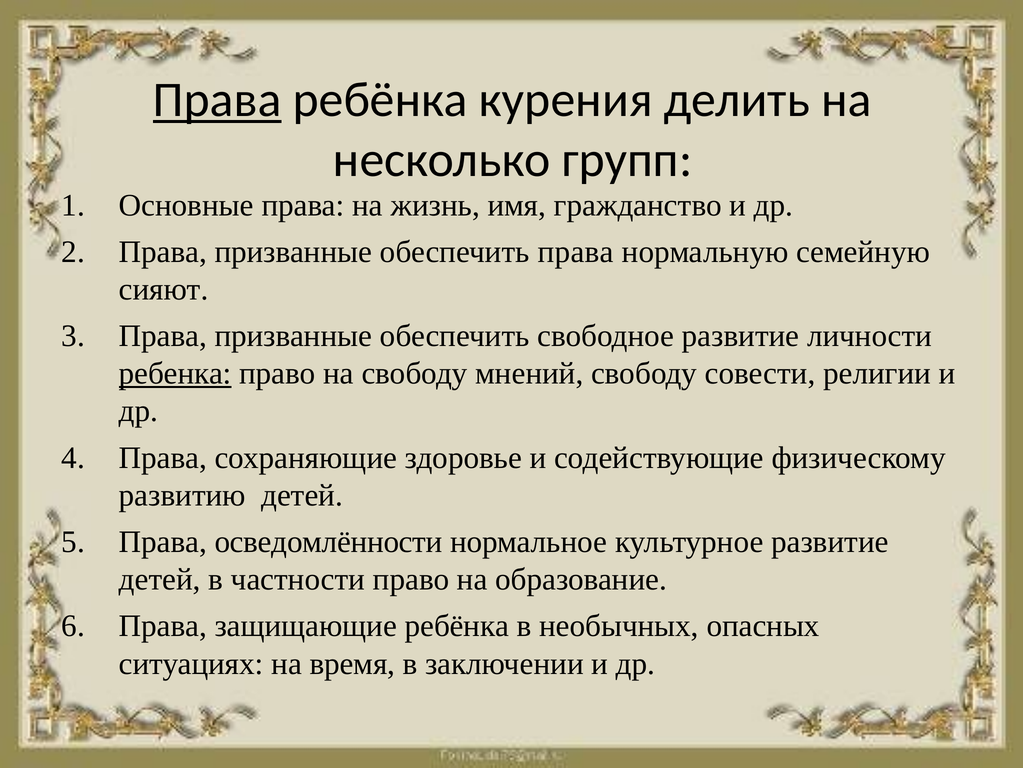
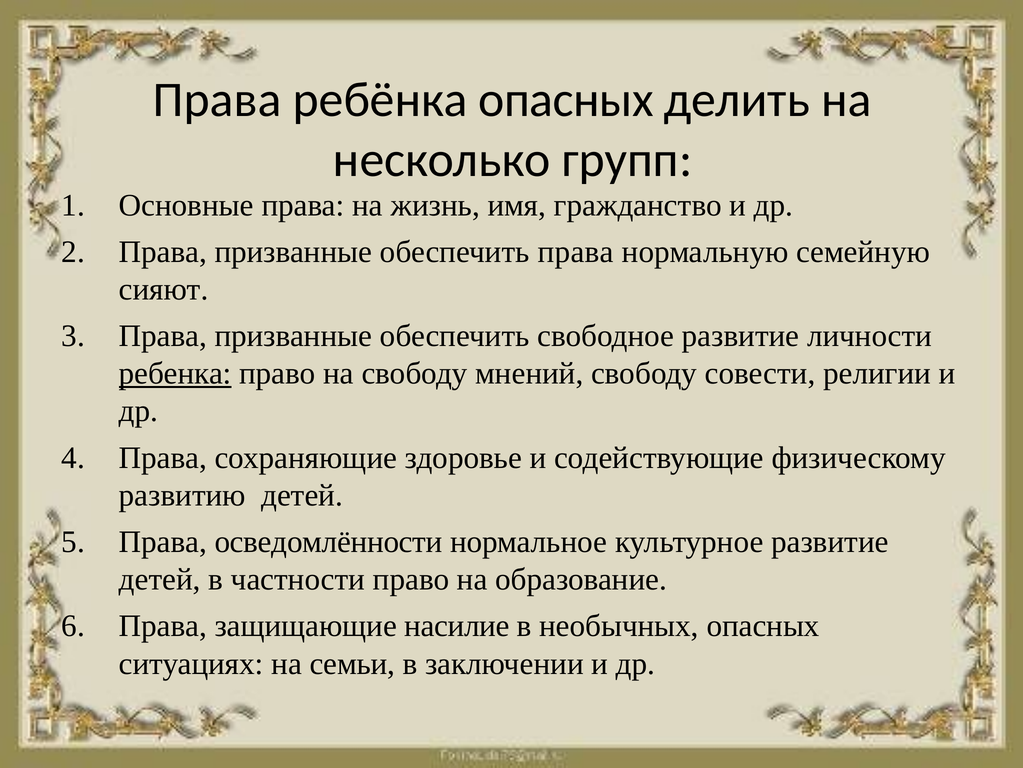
Права underline: present -> none (217, 100)
ребёнка курения: курения -> опасных (566, 100)
защищающие ребёнка: ребёнка -> насилие (457, 626)
время: время -> семьи (352, 663)
